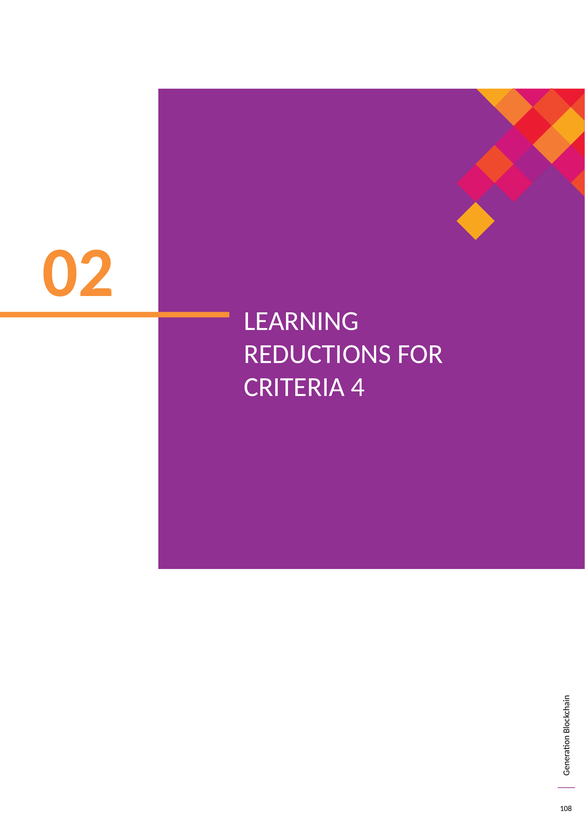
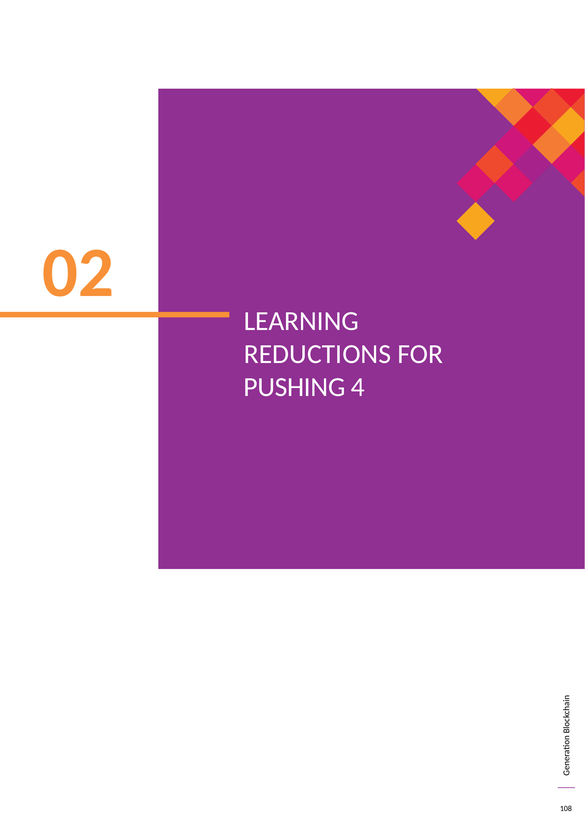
CRITERIA: CRITERIA -> PUSHING (294, 387)
